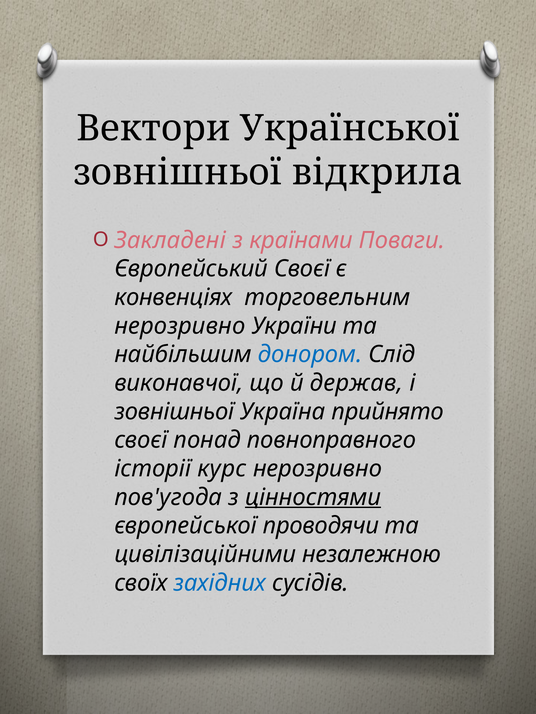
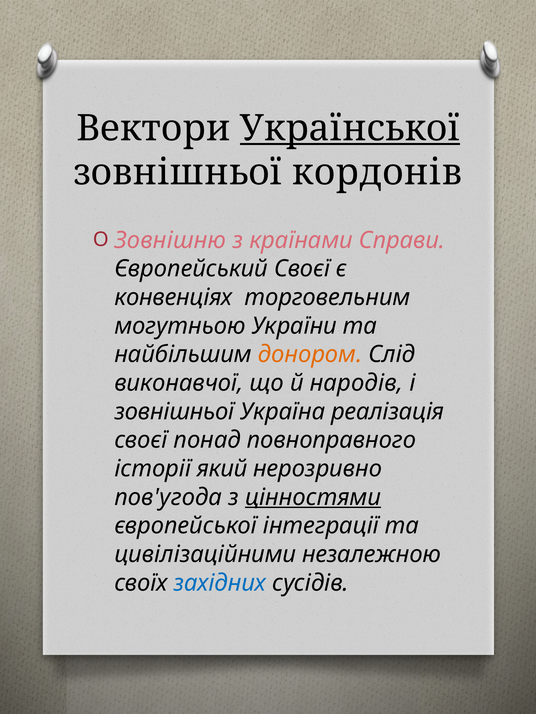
Української underline: none -> present (350, 128)
відкрила: відкрила -> кордонів (377, 172)
Закладені: Закладені -> Зовнішню (170, 240)
Поваги: Поваги -> Справи (402, 240)
нерозривно: нерозривно -> могутньою (180, 326)
донором colour: blue -> orange (310, 355)
держав: держав -> народів (356, 383)
прийнято: прийнято -> реалізація (388, 412)
курс: курс -> який (222, 469)
проводячи: проводячи -> інтеграції (321, 526)
